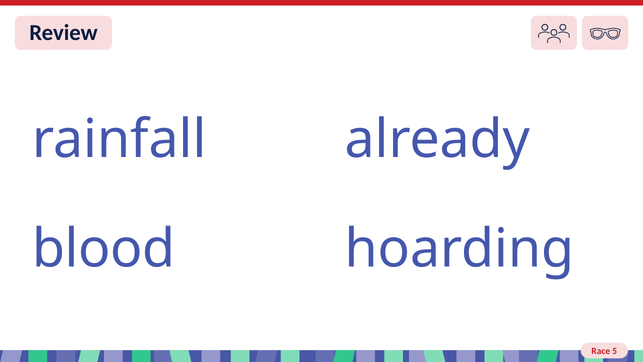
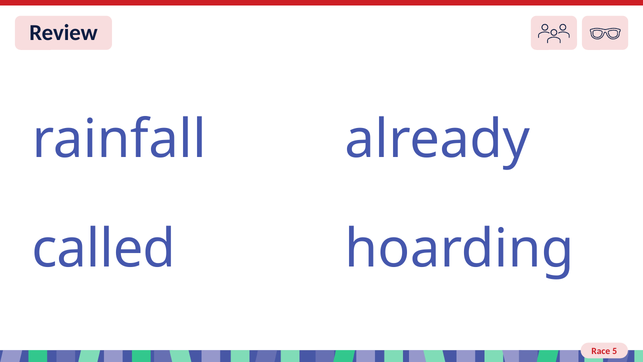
blood: blood -> called (104, 249)
